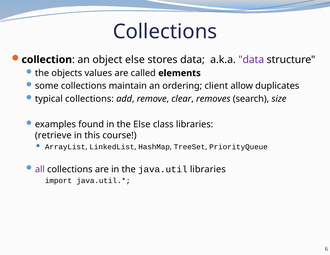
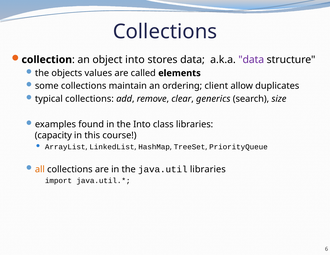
object else: else -> into (135, 60)
removes: removes -> generics (213, 99)
the Else: Else -> Into (142, 124)
retrieve: retrieve -> capacity (53, 135)
all colour: purple -> orange (40, 169)
